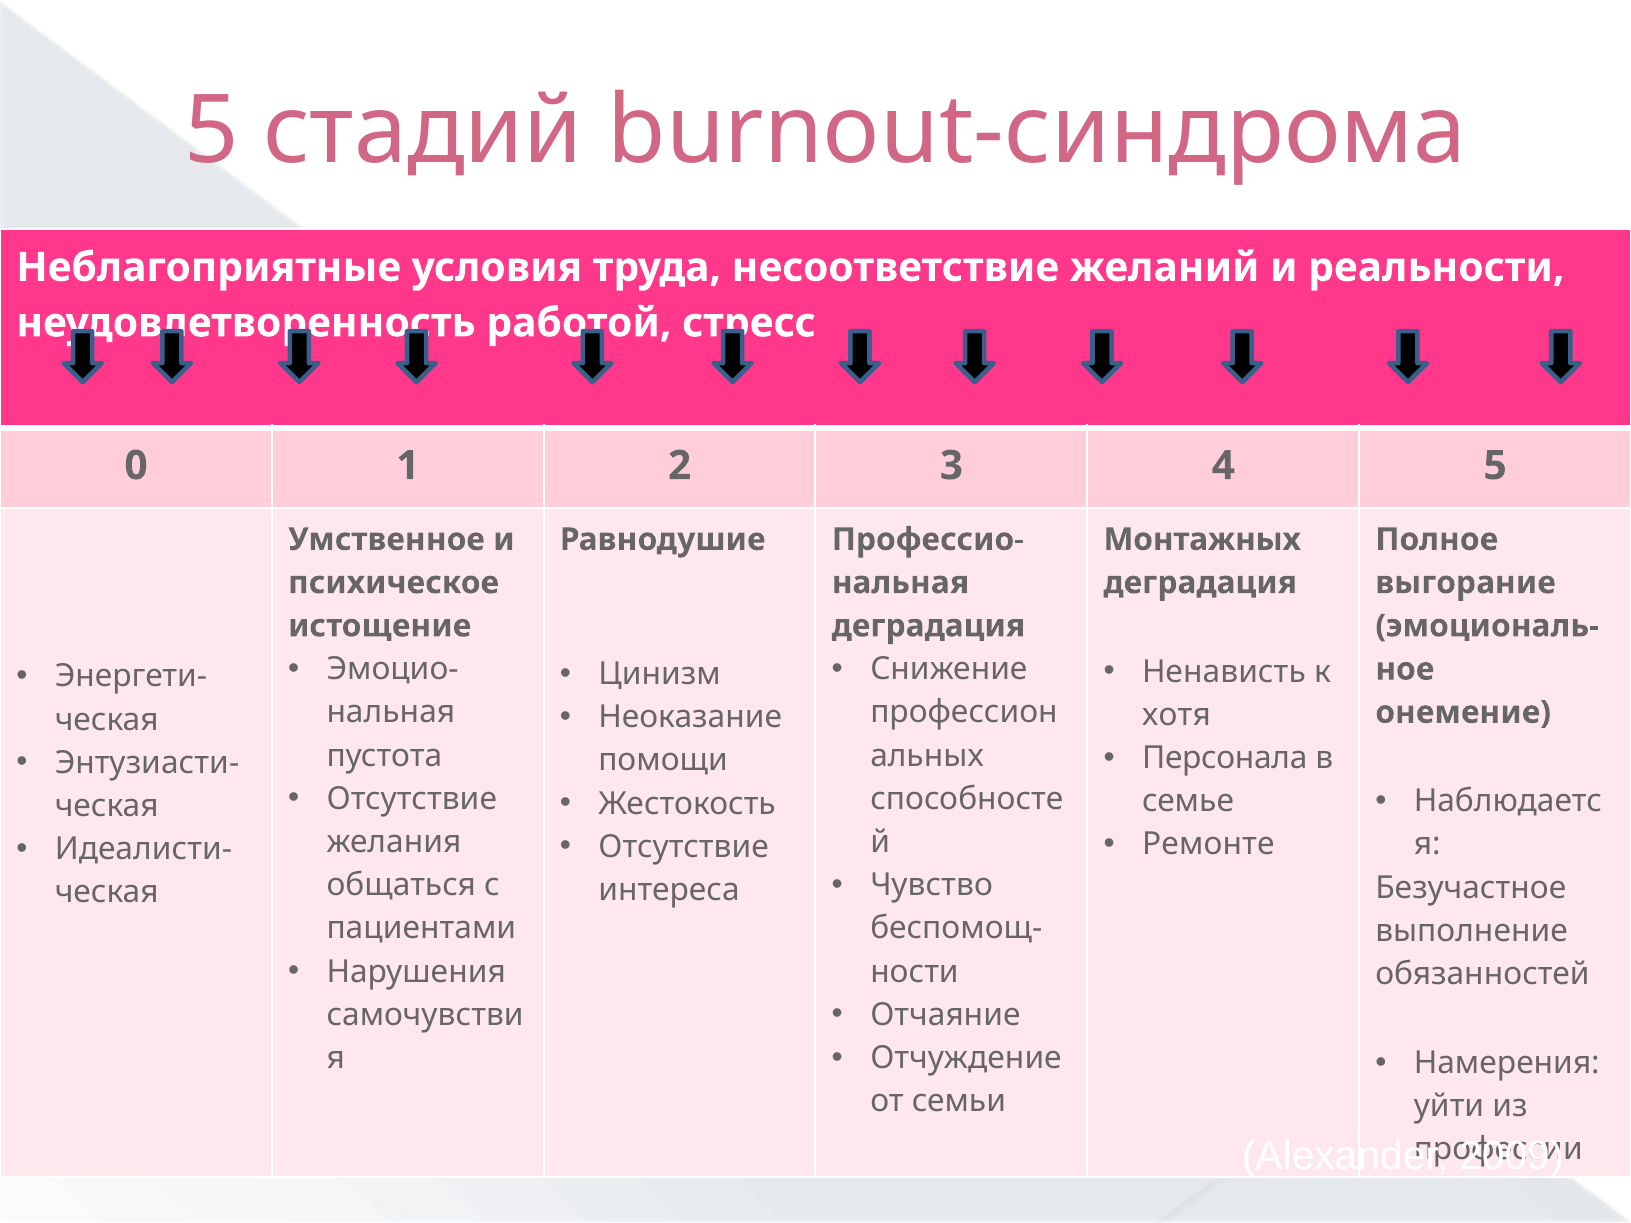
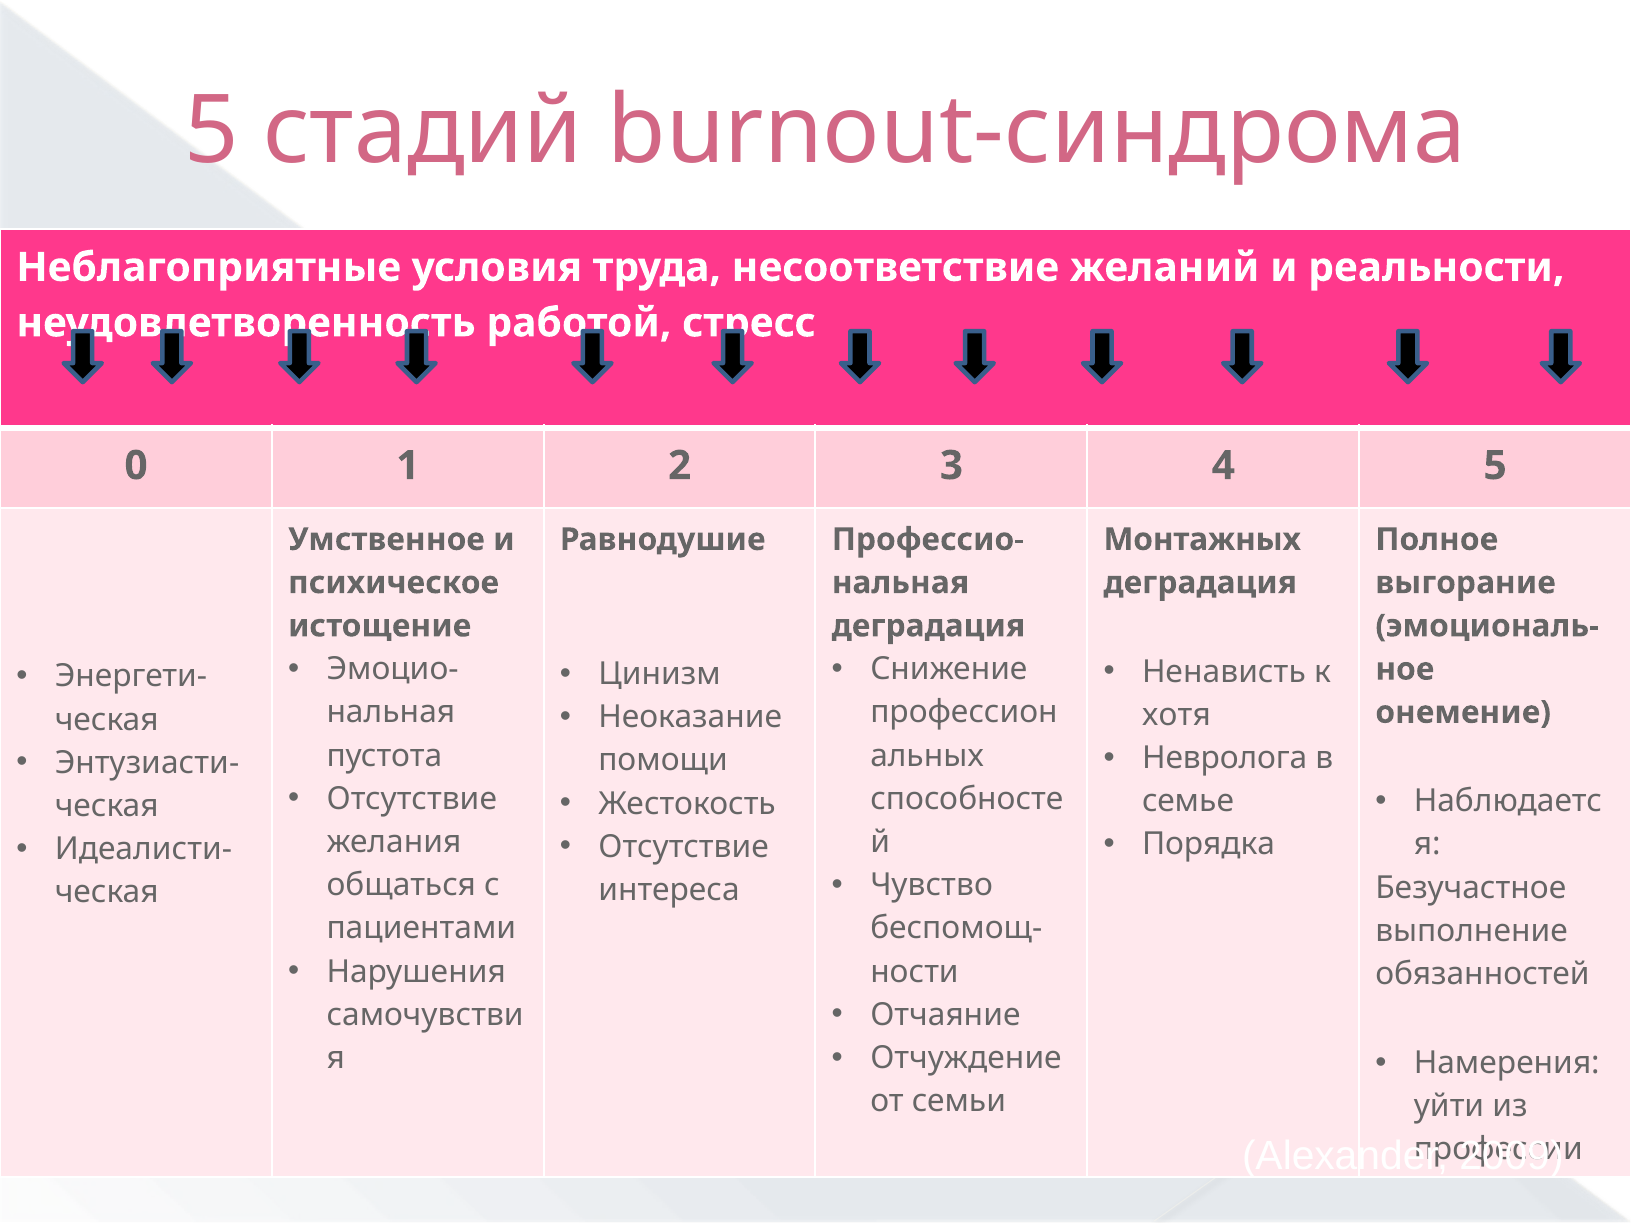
Персонала: Персонала -> Невролога (1225, 758)
Ремонте: Ремонте -> Порядка (1208, 845)
